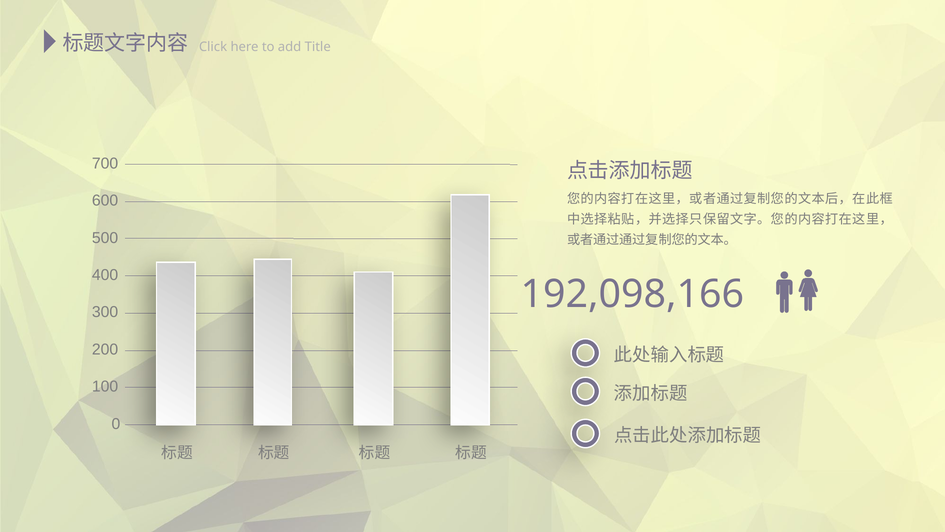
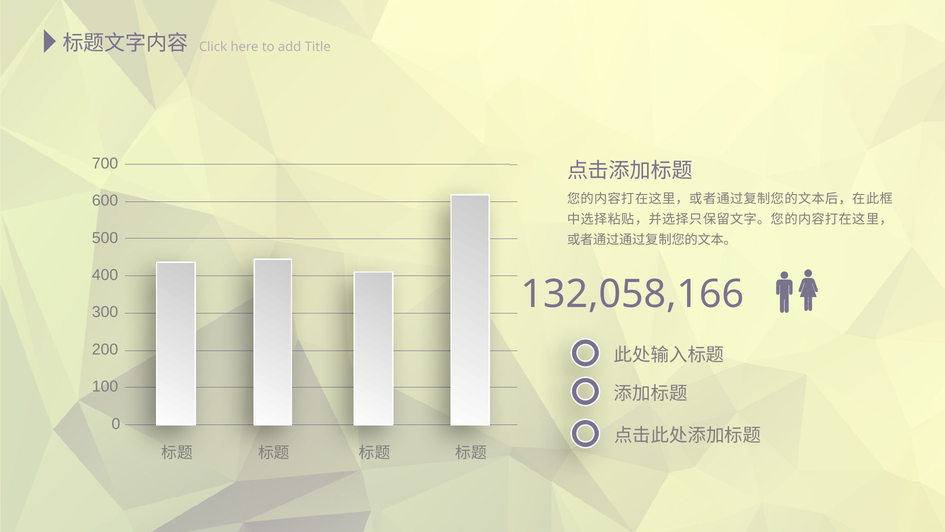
192,098,166: 192,098,166 -> 132,058,166 (633, 294)
